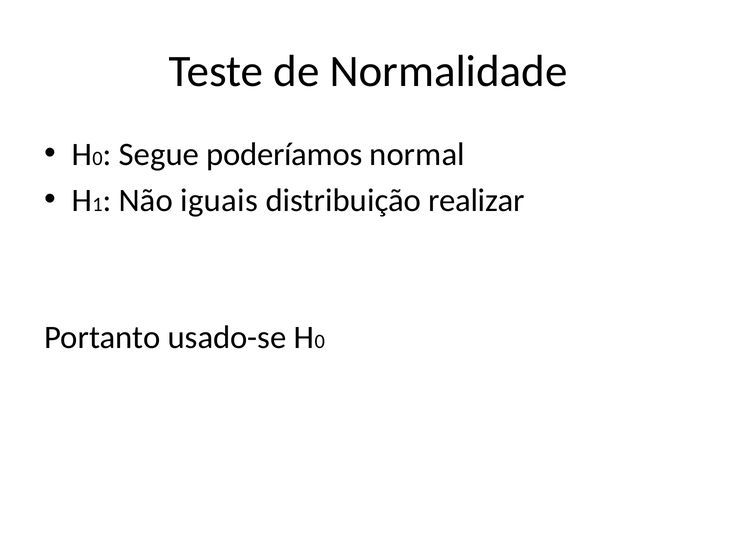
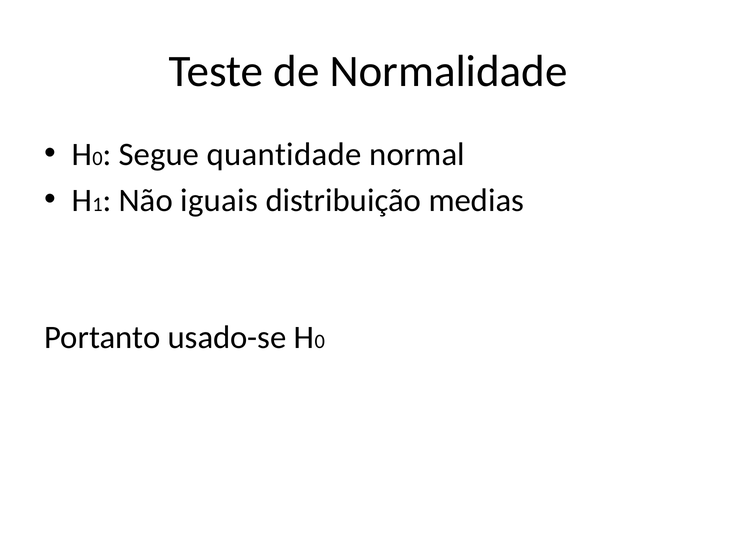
poderíamos: poderíamos -> quantidade (284, 155)
realizar: realizar -> medias (476, 200)
